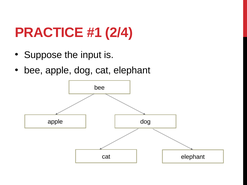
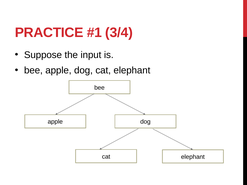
2/4: 2/4 -> 3/4 (119, 33)
